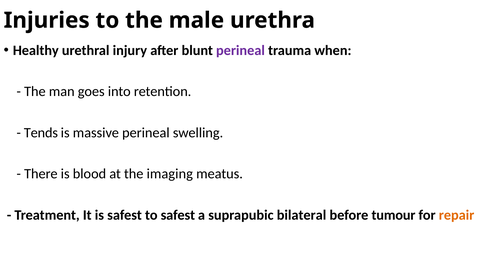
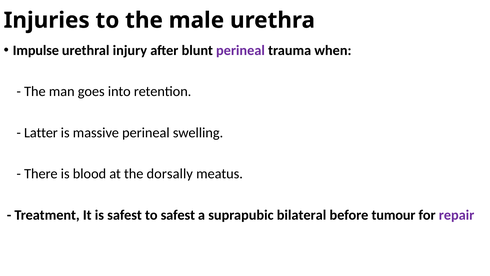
Healthy: Healthy -> Impulse (36, 50)
Tends: Tends -> Latter (41, 133)
imaging: imaging -> dorsally (170, 174)
repair colour: orange -> purple (457, 215)
